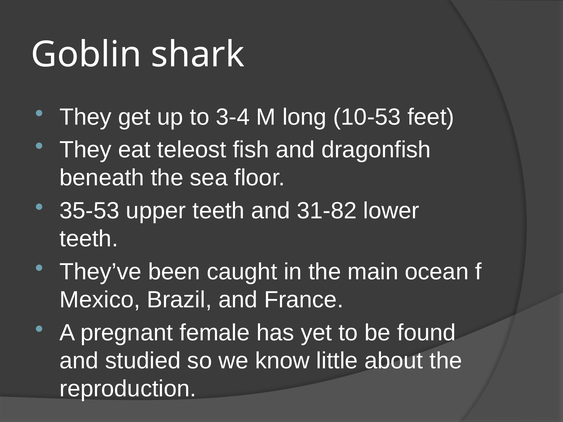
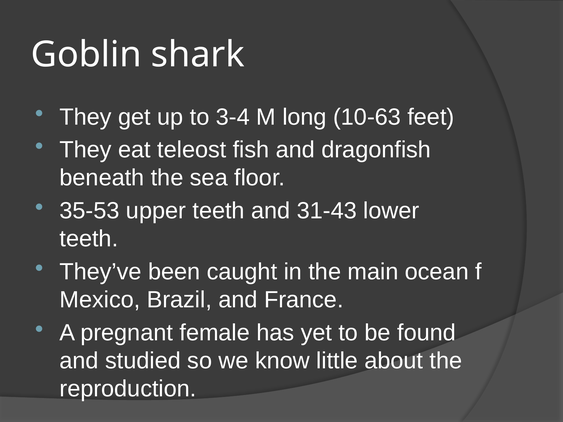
10-53: 10-53 -> 10-63 (367, 117)
31-82: 31-82 -> 31-43 (327, 211)
